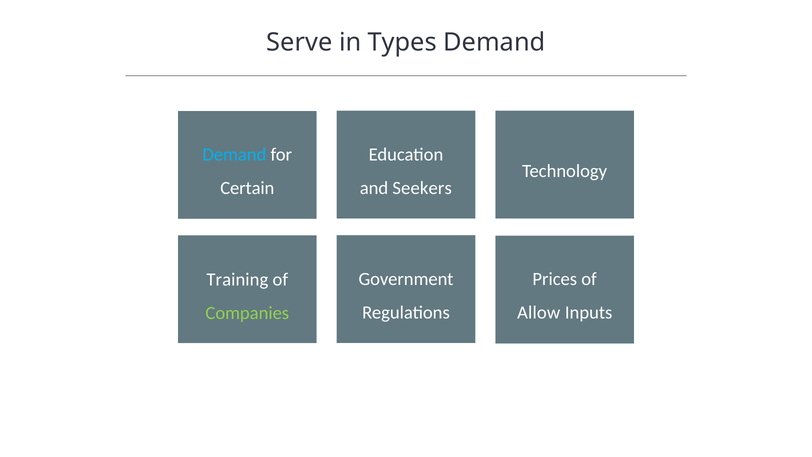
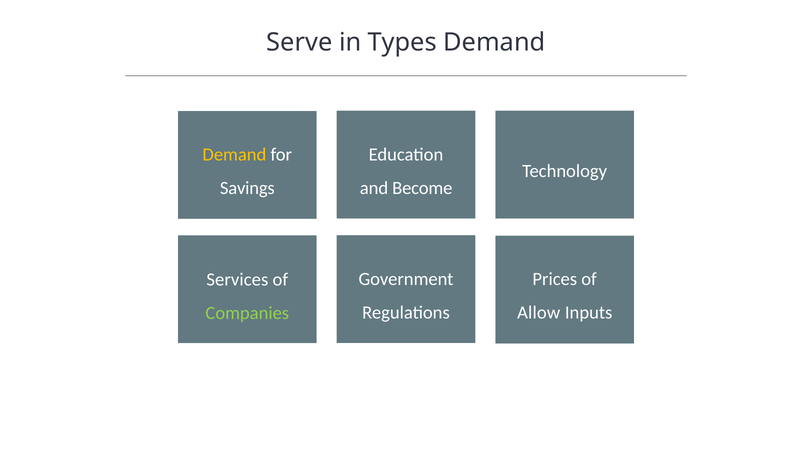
Demand colour: light blue -> yellow (234, 155)
Seekers: Seekers -> Become (422, 188)
Certain: Certain -> Savings (247, 188)
Training: Training -> Services (237, 279)
